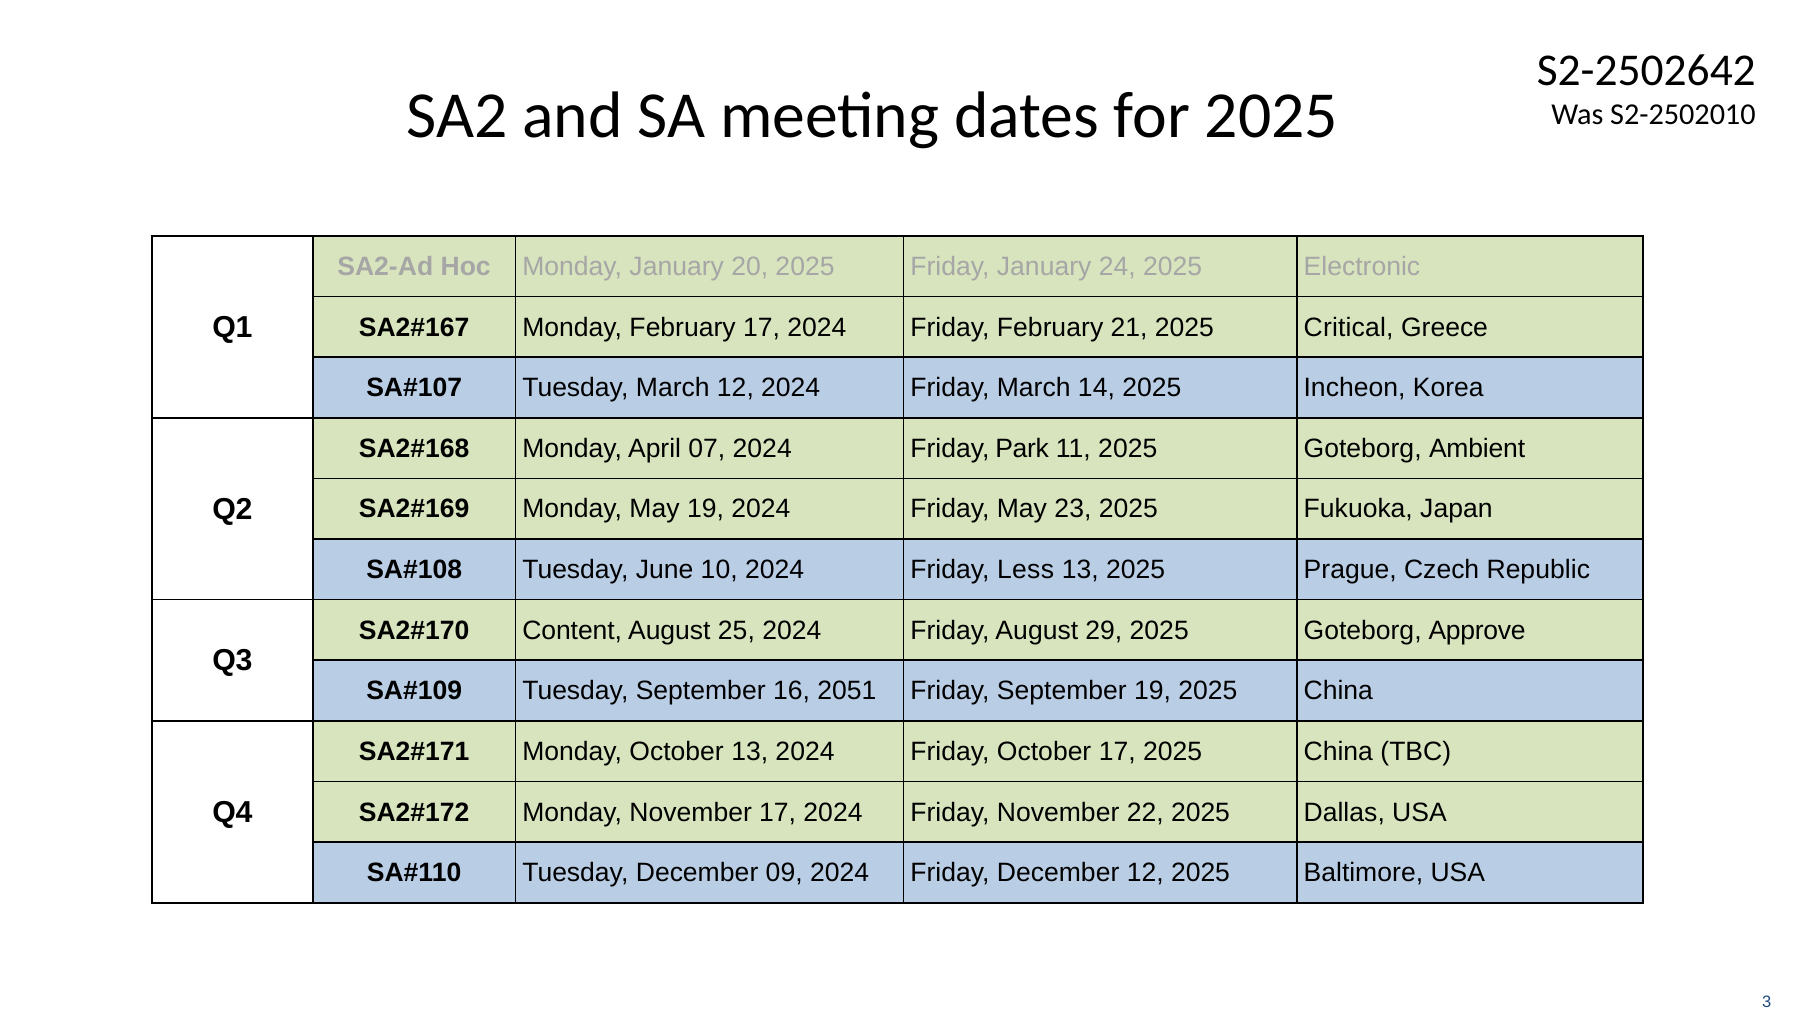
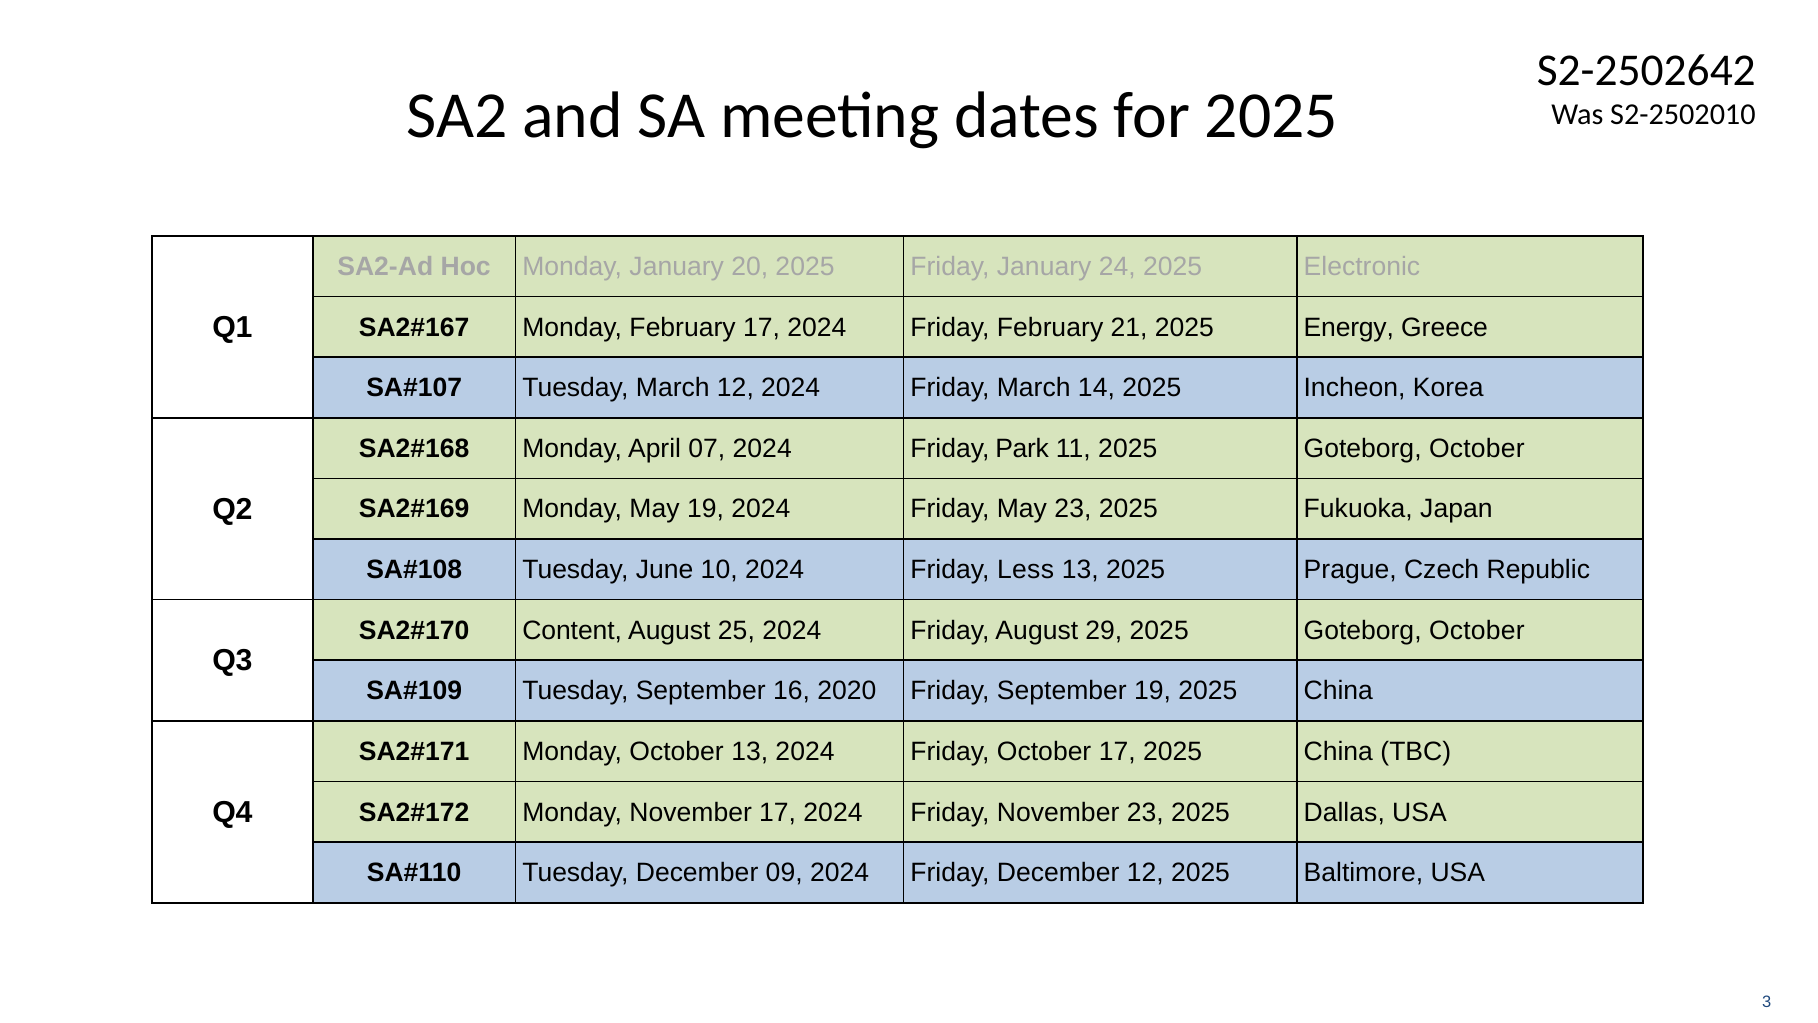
Critical: Critical -> Energy (1349, 327)
11 2025 Goteborg Ambient: Ambient -> October (1477, 448)
29 2025 Goteborg Approve: Approve -> October (1477, 630)
2051: 2051 -> 2020 (847, 691)
November 22: 22 -> 23 (1145, 812)
